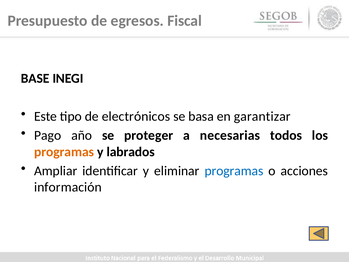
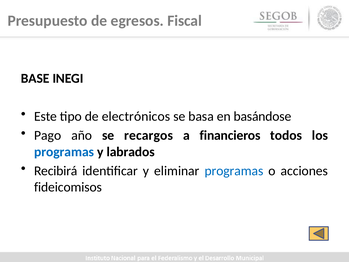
garantizar: garantizar -> basándose (262, 116)
proteger: proteger -> recargos (149, 135)
necesarias: necesarias -> financieros (230, 135)
programas colour: orange -> blue (64, 152)
Ampliar: Ampliar -> Recibirá (56, 171)
información: información -> fideicomisos (68, 187)
